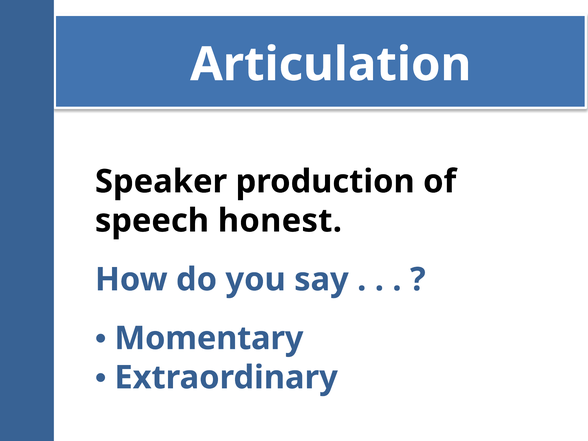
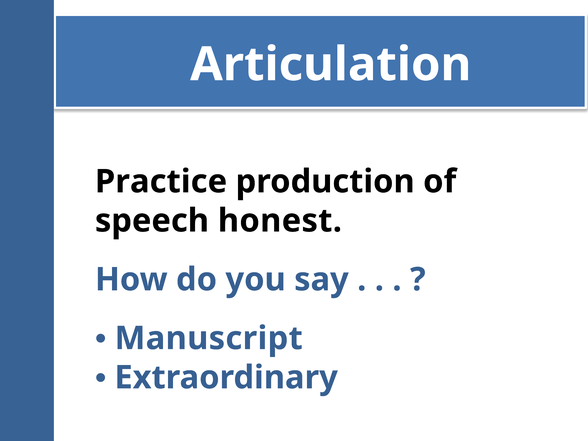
Speaker: Speaker -> Practice (161, 182)
Momentary: Momentary -> Manuscript (209, 338)
